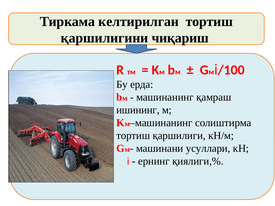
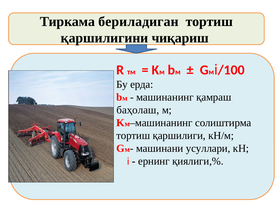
келтирилган: келтирилган -> бериладиган (139, 22)
ишининг: ишининг -> баҳолаш (138, 110)
